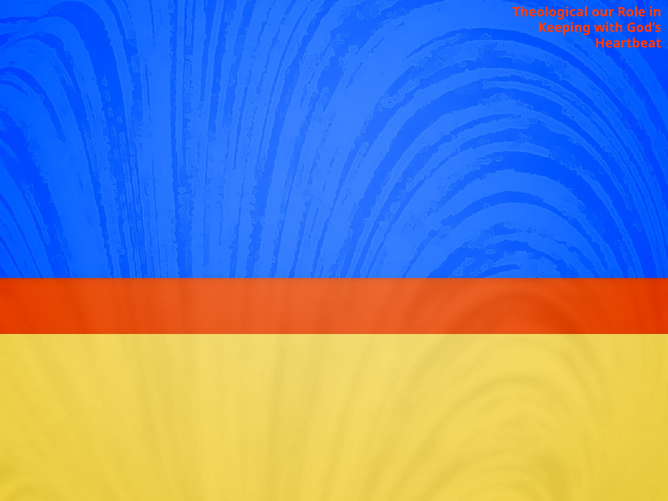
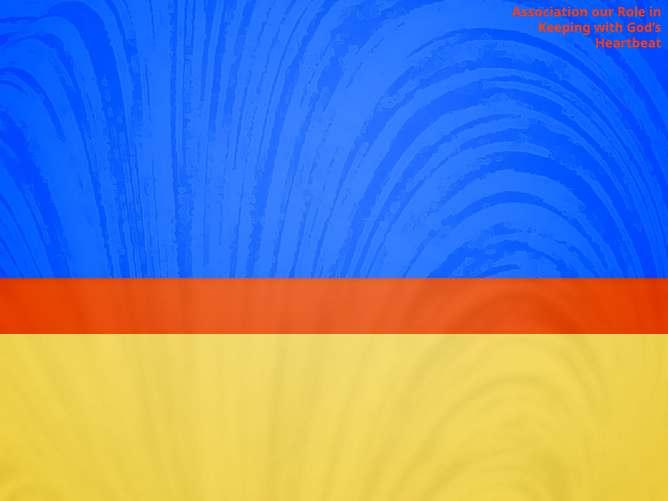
Theological: Theological -> Association (550, 12)
